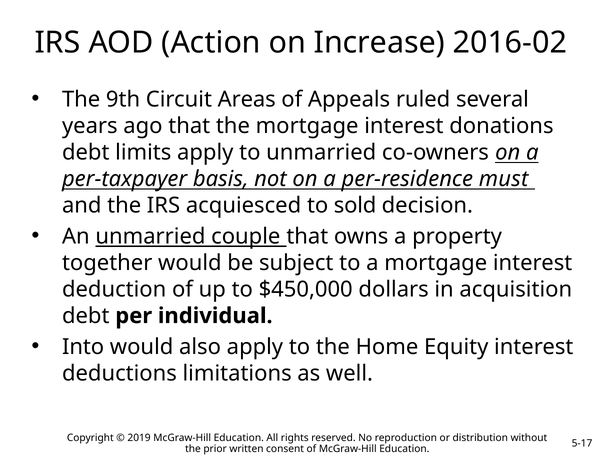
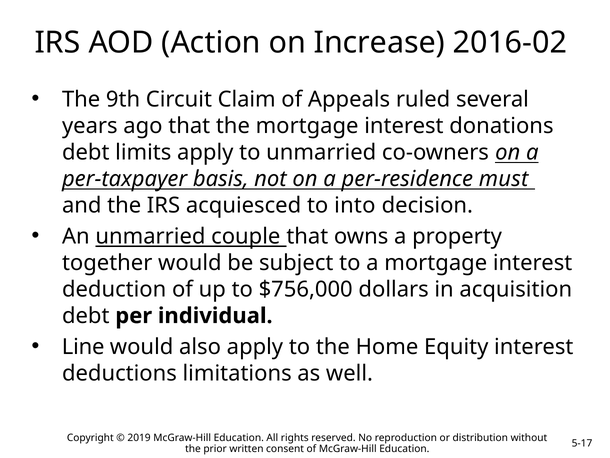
Areas: Areas -> Claim (247, 99)
sold: sold -> into (355, 205)
$450,000: $450,000 -> $756,000 (306, 289)
Into: Into -> Line (83, 346)
